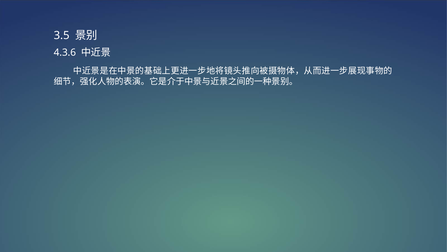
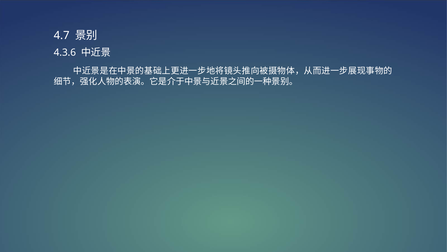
3.5: 3.5 -> 4.7 (62, 35)
